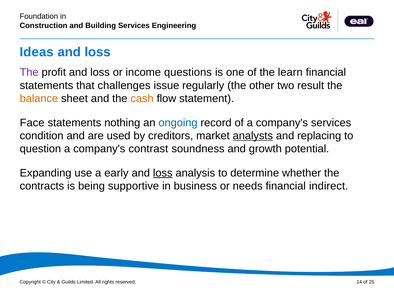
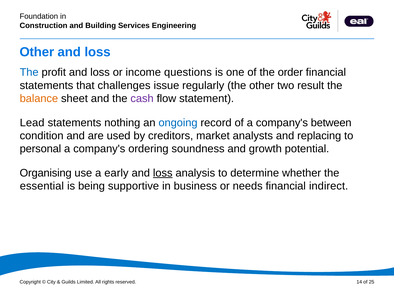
Ideas: Ideas -> Other (37, 52)
The colour: purple -> blue (29, 72)
learn: learn -> order (290, 72)
cash colour: orange -> purple (142, 99)
Face: Face -> Lead (32, 123)
company's services: services -> between (331, 123)
analysts underline: present -> none (253, 136)
question: question -> personal (40, 149)
contrast: contrast -> ordering (148, 149)
Expanding: Expanding -> Organising (46, 173)
contracts: contracts -> essential (42, 186)
